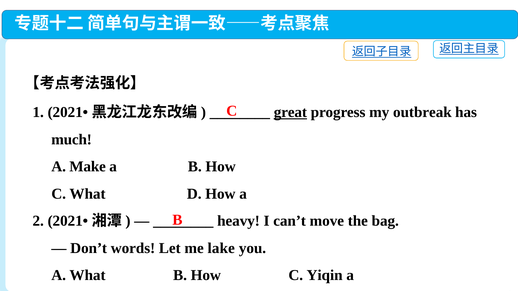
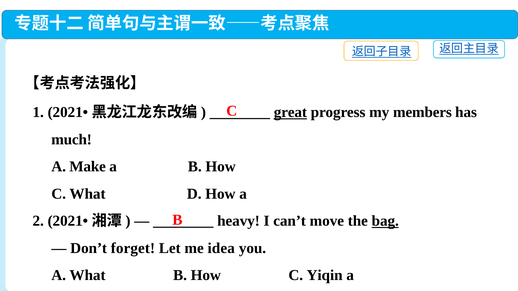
outbreak: outbreak -> members (422, 112)
bag underline: none -> present (385, 221)
words: words -> forget (133, 248)
lake: lake -> idea (221, 248)
